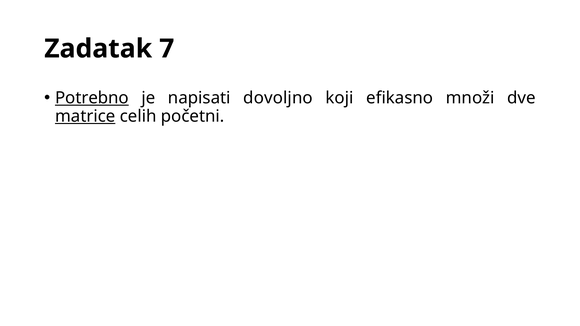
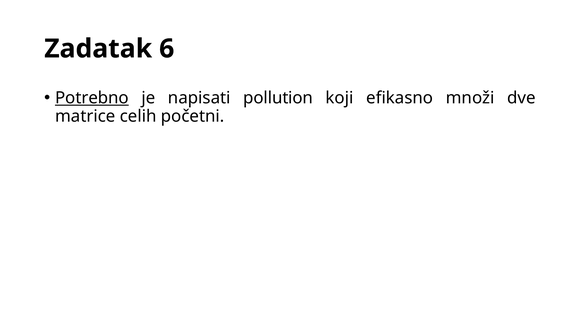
7: 7 -> 6 (167, 49)
dovoljno: dovoljno -> pollution (278, 98)
matrice underline: present -> none (85, 116)
